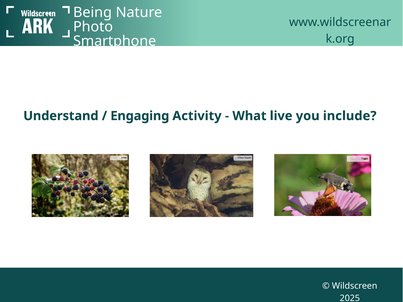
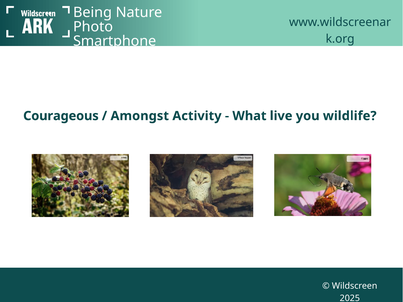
Understand: Understand -> Courageous (61, 116)
Engaging: Engaging -> Amongst (140, 116)
include: include -> wildlife (350, 116)
